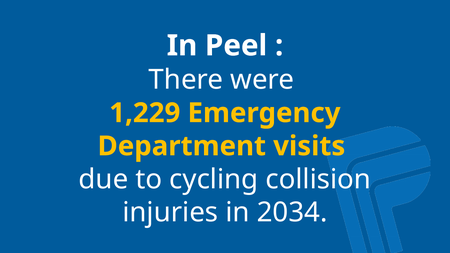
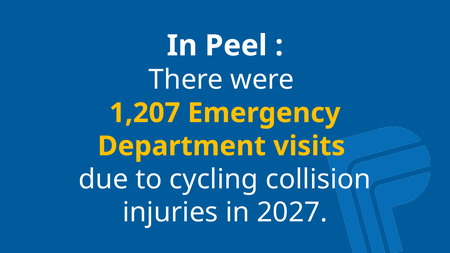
1,229: 1,229 -> 1,207 (145, 113)
2034: 2034 -> 2027 (292, 213)
